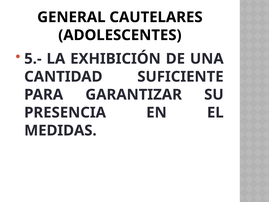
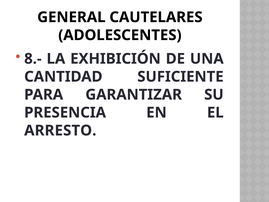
5.-: 5.- -> 8.- (33, 59)
MEDIDAS: MEDIDAS -> ARRESTO (60, 130)
